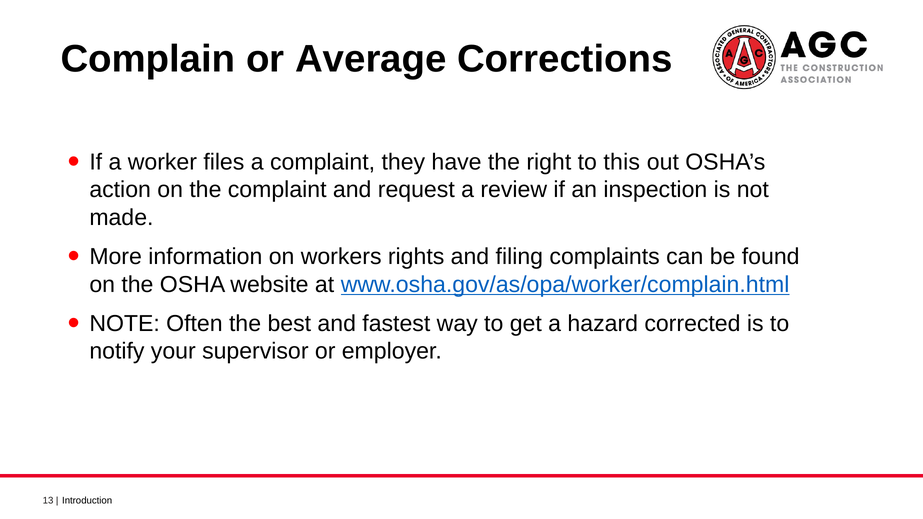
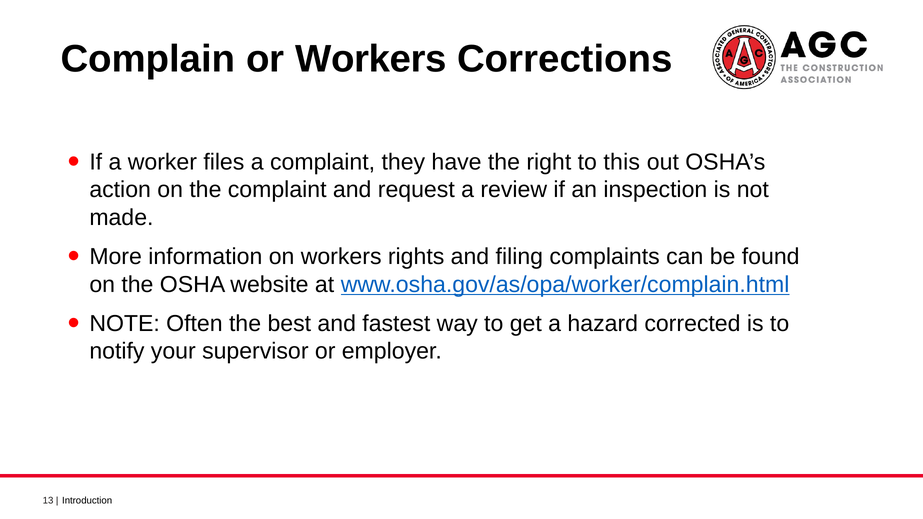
or Average: Average -> Workers (371, 59)
